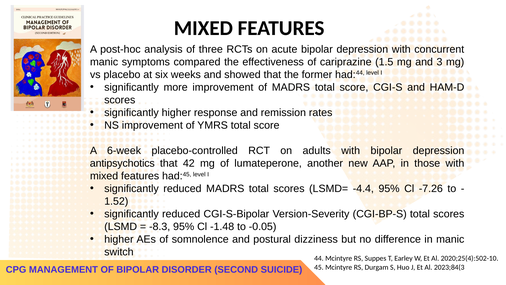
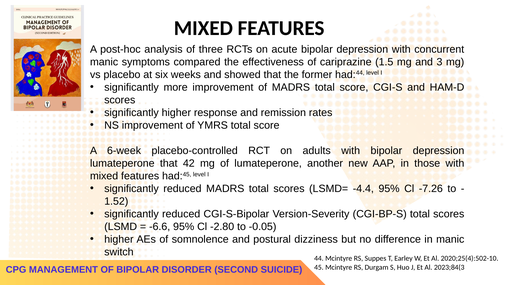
antipsychotics: antipsychotics -> lumateperone (122, 163)
-8.3: -8.3 -> -6.6 (160, 226)
-1.48: -1.48 -> -2.80 (222, 226)
